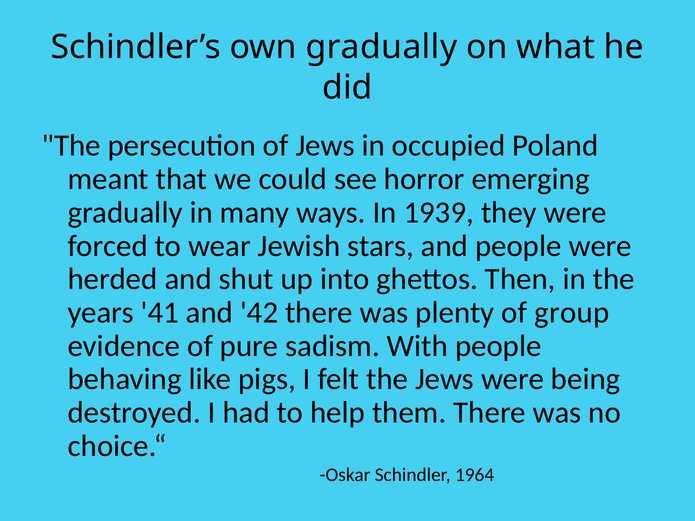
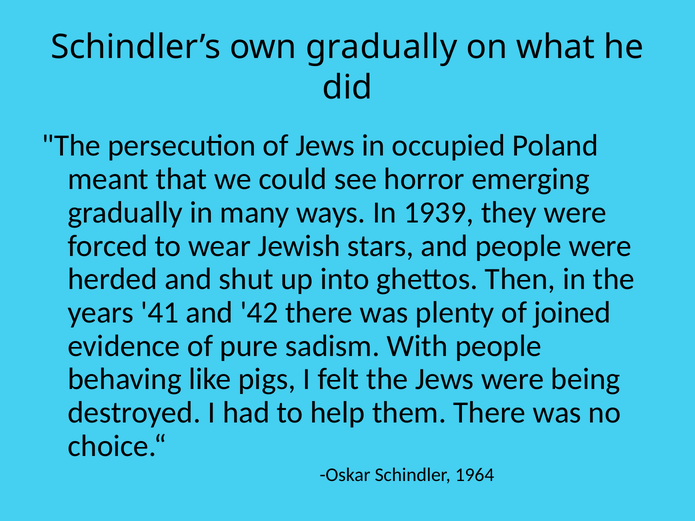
group: group -> joined (572, 313)
